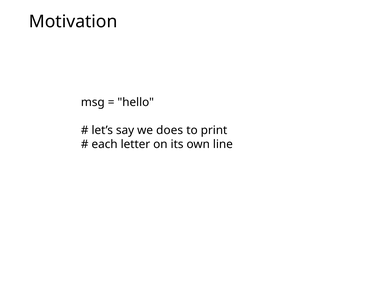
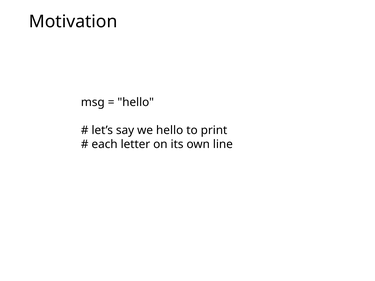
we does: does -> hello (170, 130)
